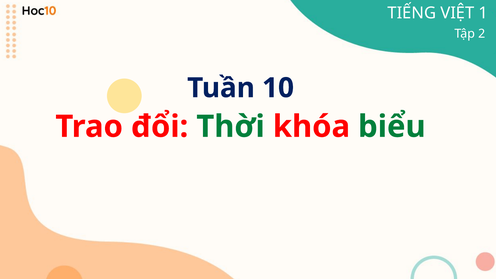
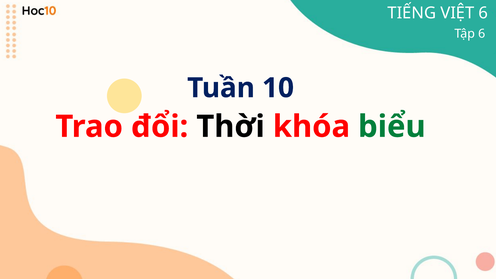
VIỆT 1: 1 -> 6 (483, 13)
Tập 2: 2 -> 6 (482, 34)
Thời colour: green -> black (231, 127)
